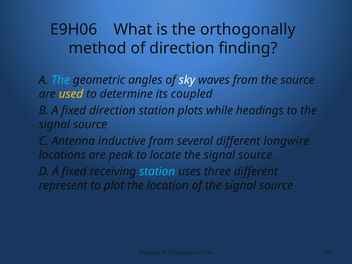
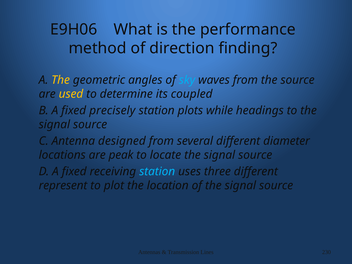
orthogonally: orthogonally -> performance (248, 29)
The colour: light blue -> yellow (61, 80)
sky colour: white -> light blue (187, 80)
fixed direction: direction -> precisely (112, 111)
inductive: inductive -> designed (122, 141)
longwire: longwire -> diameter (287, 141)
